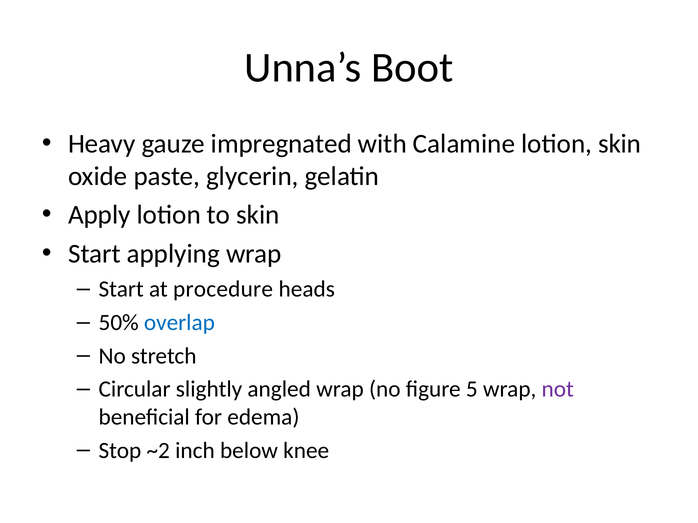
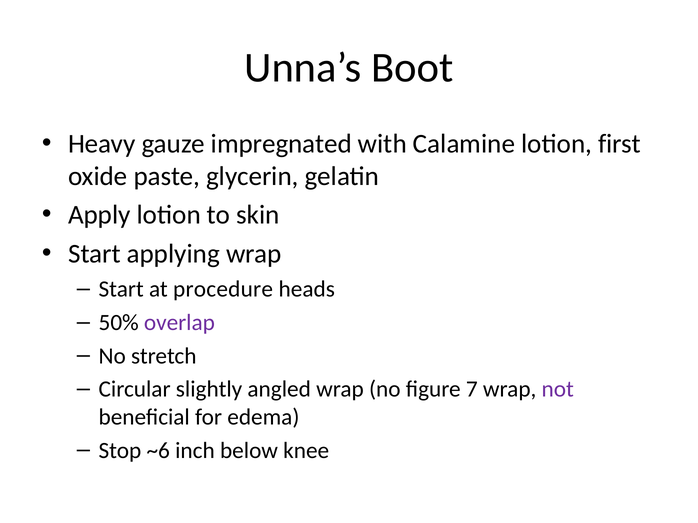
lotion skin: skin -> first (620, 144)
overlap colour: blue -> purple (179, 323)
5: 5 -> 7 (472, 390)
~2: ~2 -> ~6 (158, 451)
